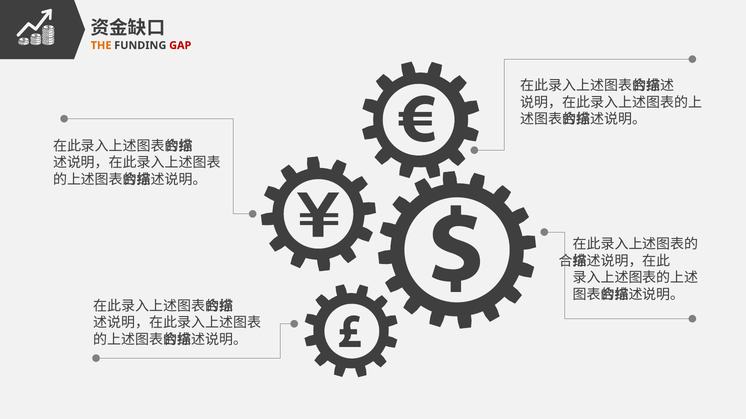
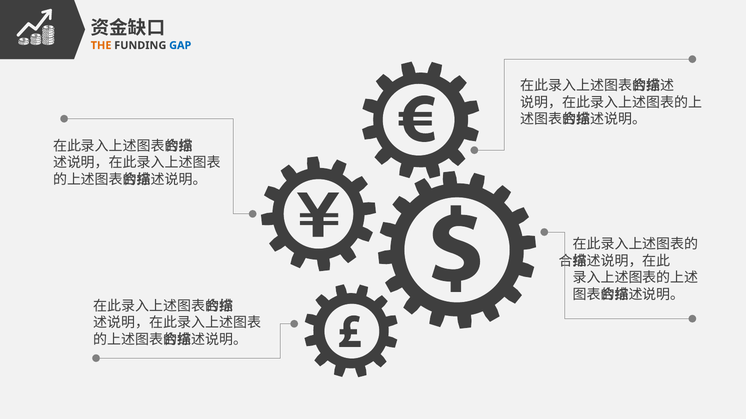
GAP colour: red -> blue (180, 45)
